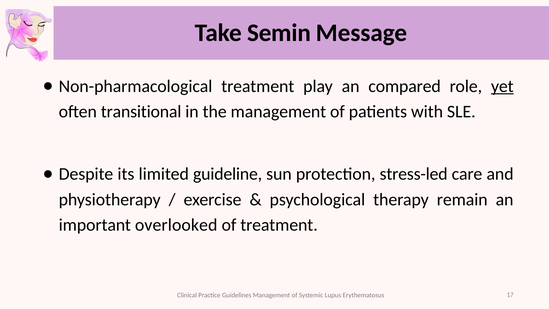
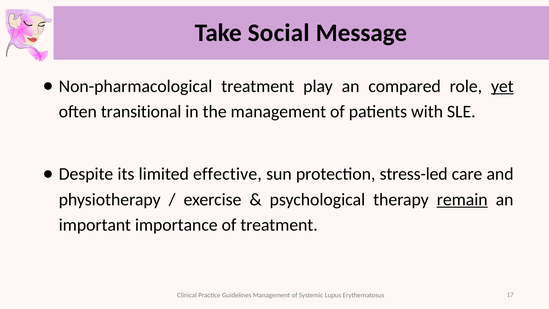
Semin: Semin -> Social (279, 33)
guideline: guideline -> effective (227, 174)
remain underline: none -> present (462, 199)
overlooked: overlooked -> importance (176, 225)
